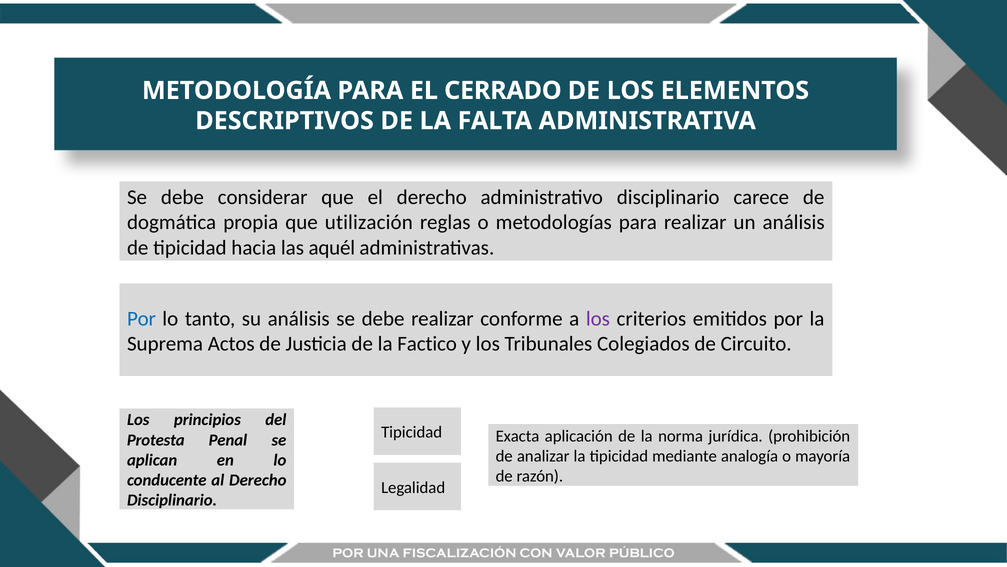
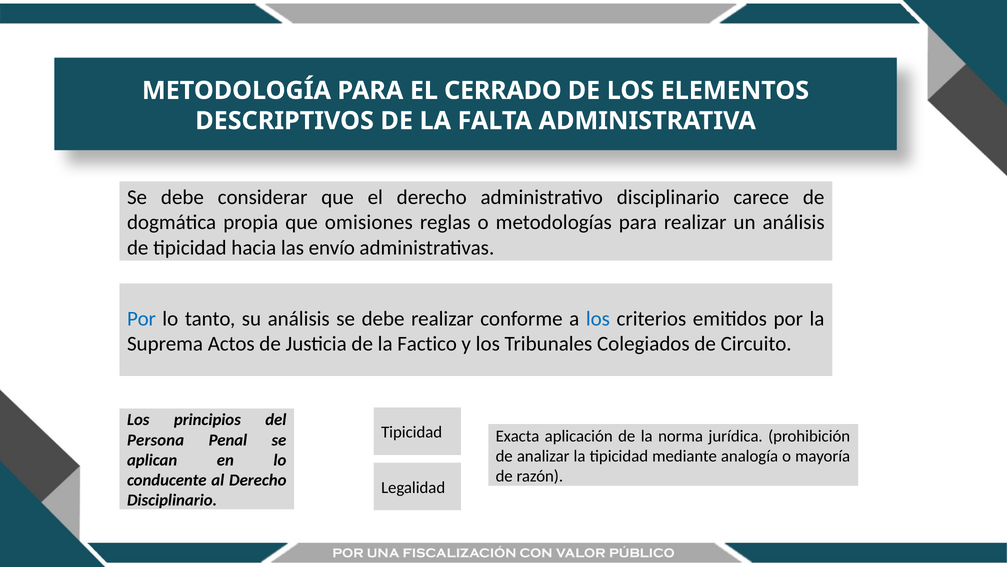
utilización: utilización -> omisiones (369, 222)
aquél: aquél -> envío (332, 247)
los colour: purple -> blue (598, 318)
Protesta: Protesta -> Persona (156, 440)
